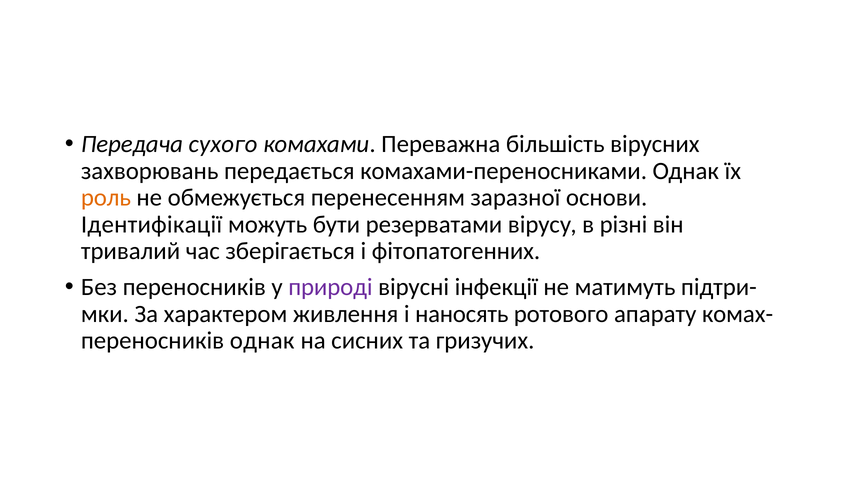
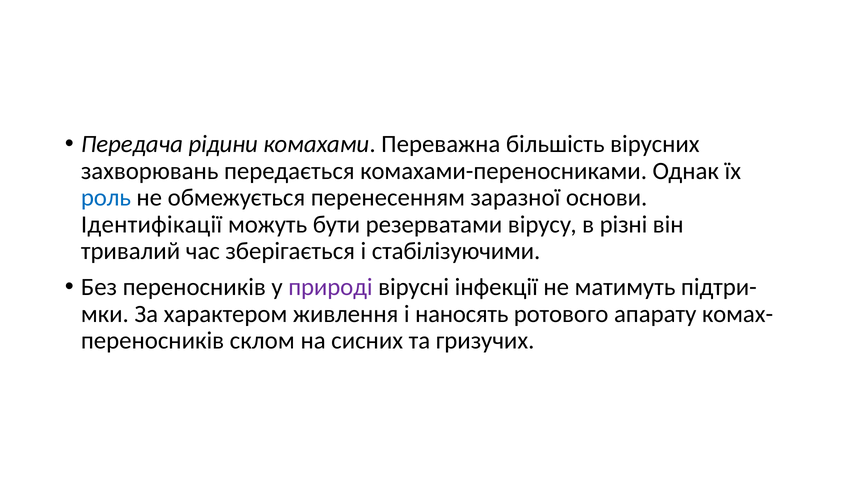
сухого: сухого -> рідини (223, 144)
роль colour: orange -> blue (106, 198)
фітопатогенних: фітопатогенних -> стабілізуючими (456, 251)
переносників однак: однак -> склом (262, 341)
